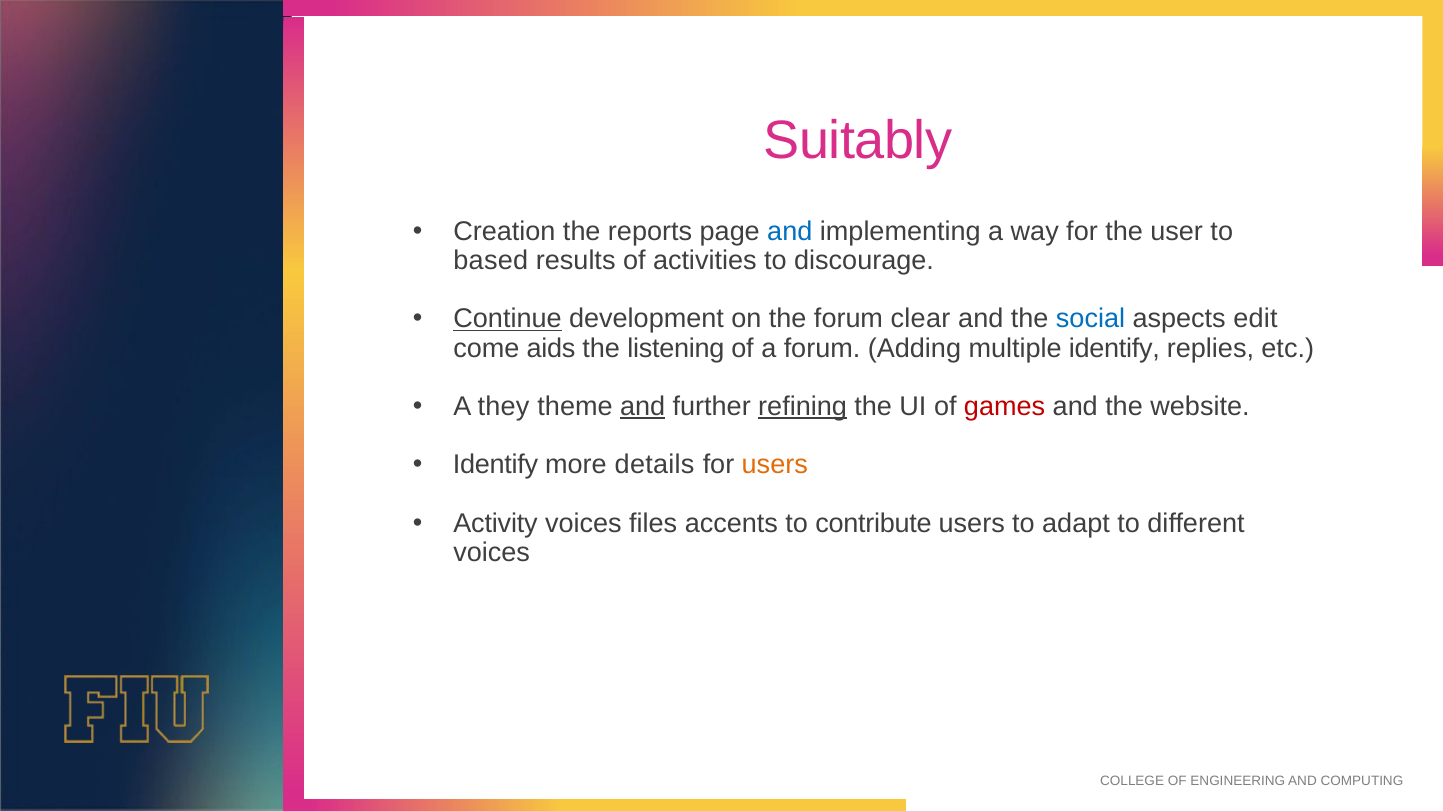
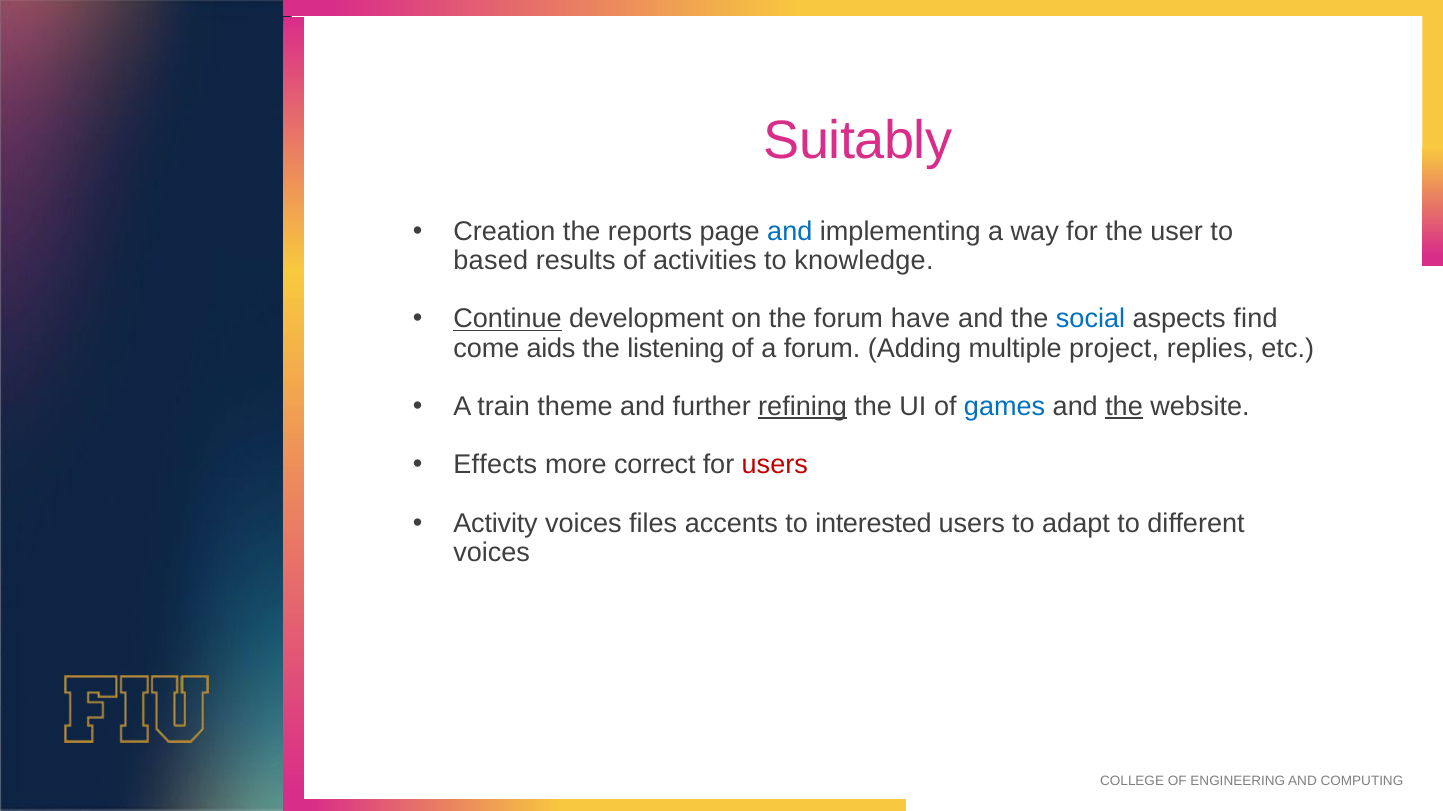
discourage: discourage -> knowledge (864, 261)
clear: clear -> have (920, 319)
edit: edit -> find (1256, 319)
multiple identify: identify -> project (1114, 348)
they: they -> train (504, 407)
and underline: present -> none (643, 407)
games colour: red -> blue (1005, 407)
the underline: none -> present (1124, 407)
Identify: Identify -> Effects (495, 465)
details: details -> correct (655, 465)
users colour: orange -> red (775, 465)
contribute: contribute -> interested (873, 524)
